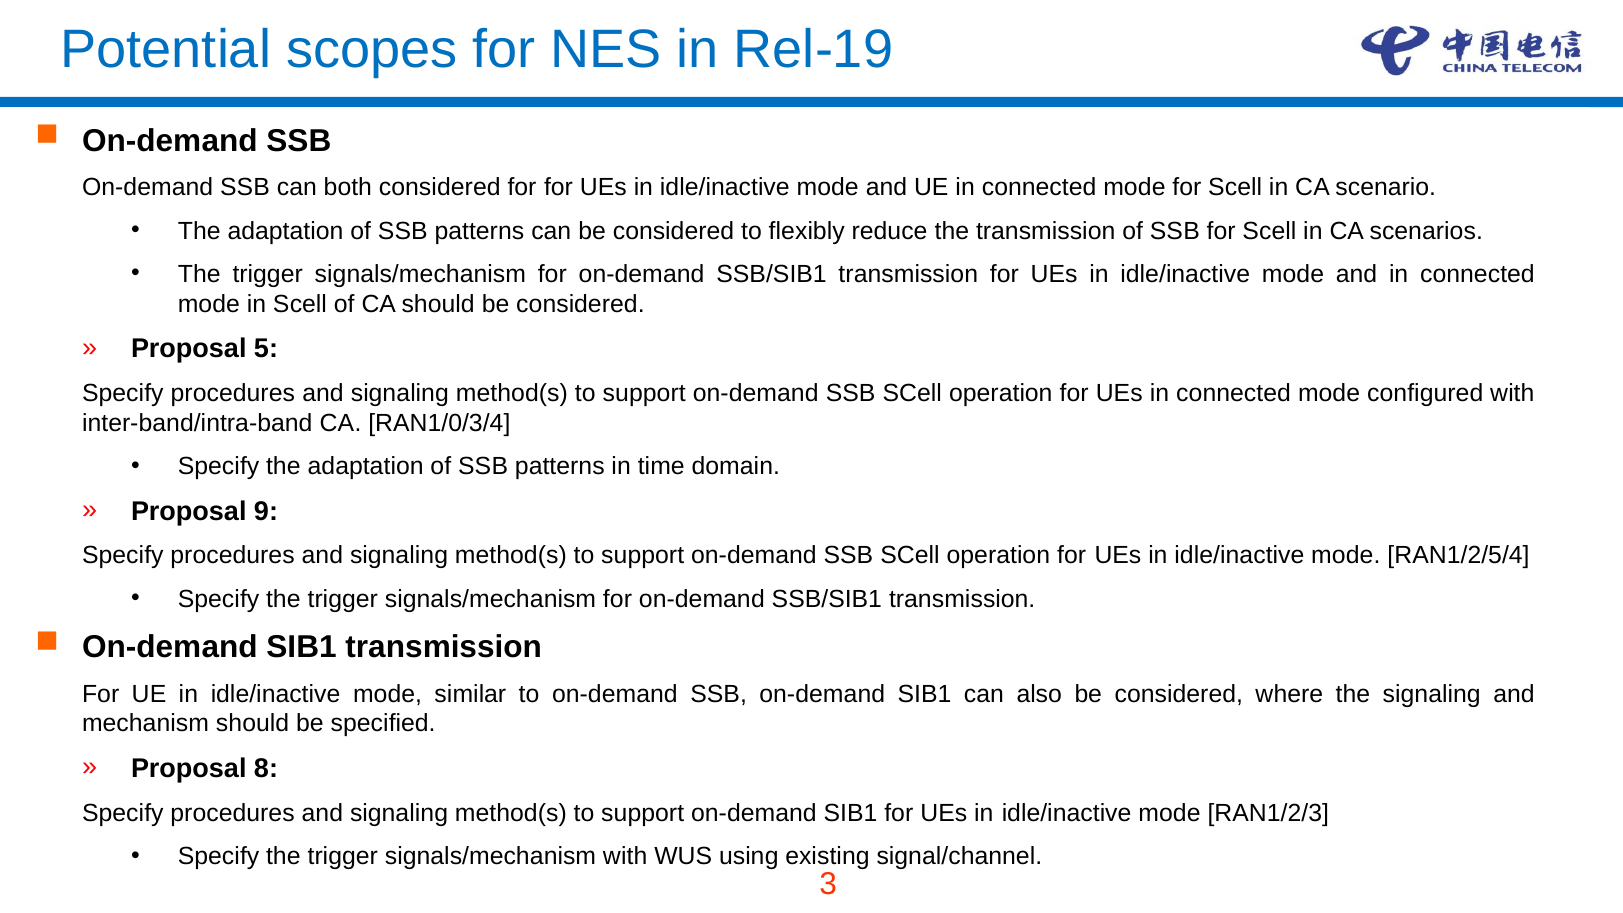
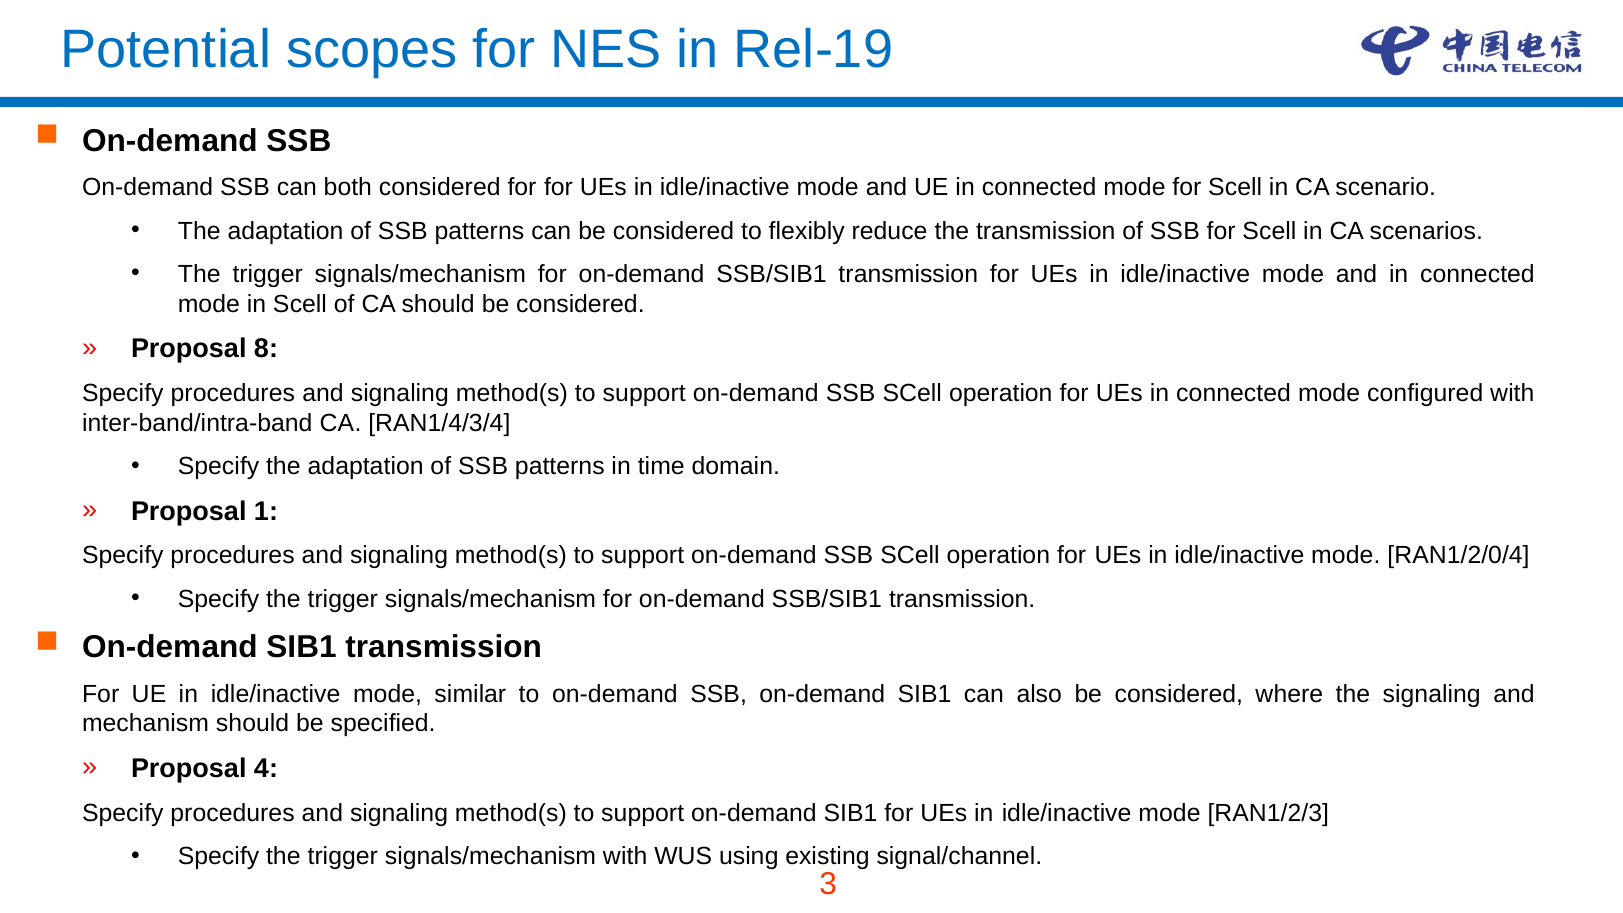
5: 5 -> 8 (266, 349)
RAN1/0/3/4: RAN1/0/3/4 -> RAN1/4/3/4 (439, 423)
9: 9 -> 1 (266, 511)
RAN1/2/5/4: RAN1/2/5/4 -> RAN1/2/0/4 (1459, 556)
8: 8 -> 4 (266, 768)
